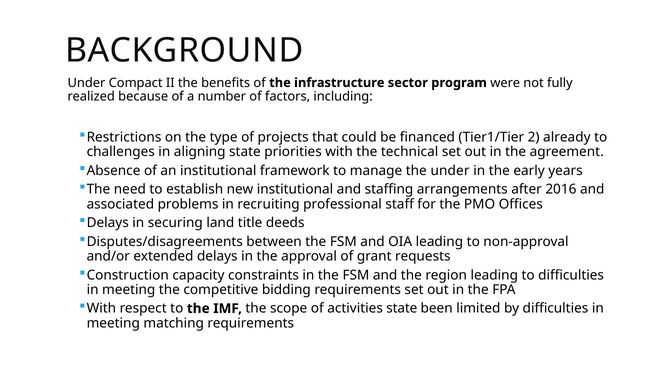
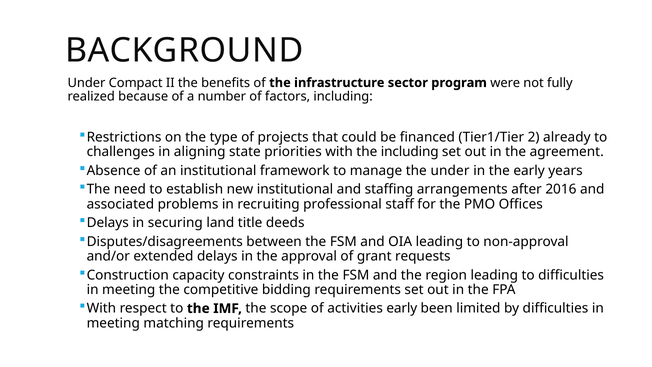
the technical: technical -> including (410, 152)
activities state: state -> early (402, 308)
